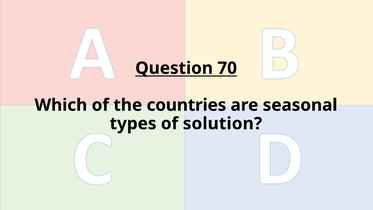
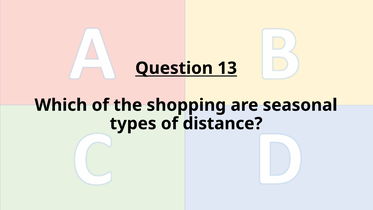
70: 70 -> 13 (227, 68)
countries: countries -> shopping (186, 105)
solution: solution -> distance (223, 123)
